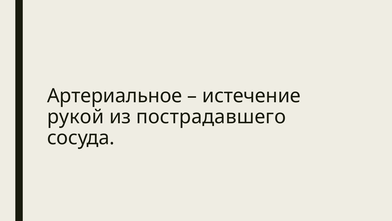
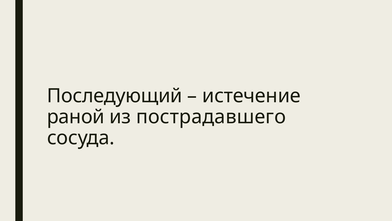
Артериальное: Артериальное -> Последующий (115, 96)
рукой: рукой -> раной (76, 117)
